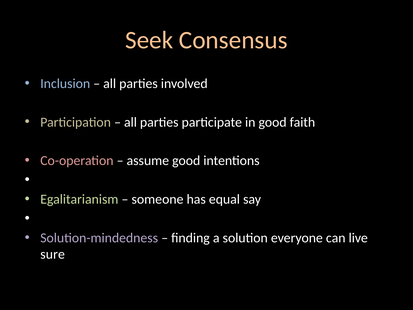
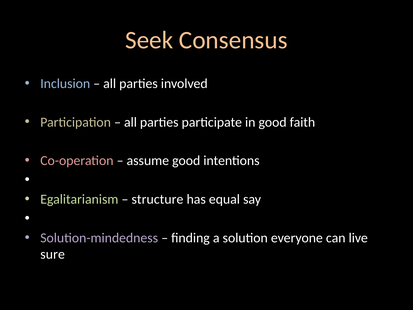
someone: someone -> structure (157, 199)
